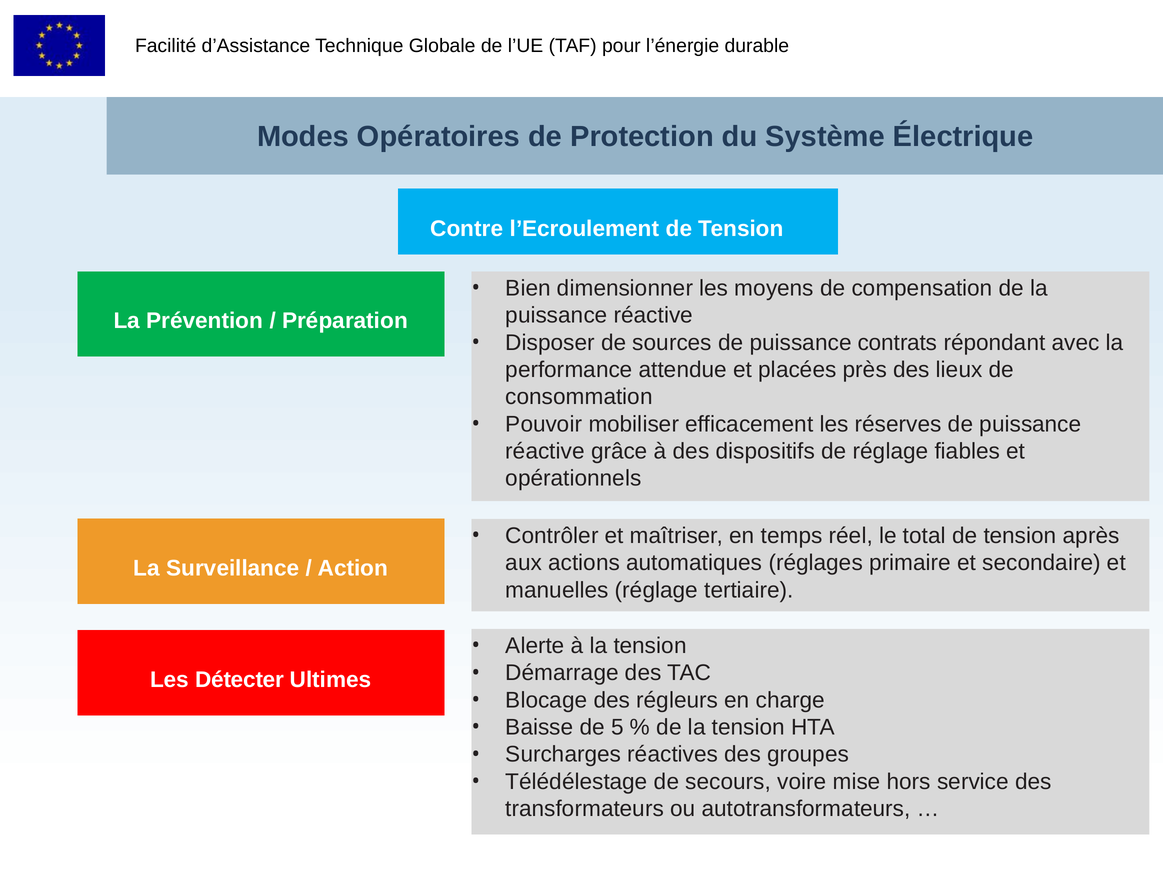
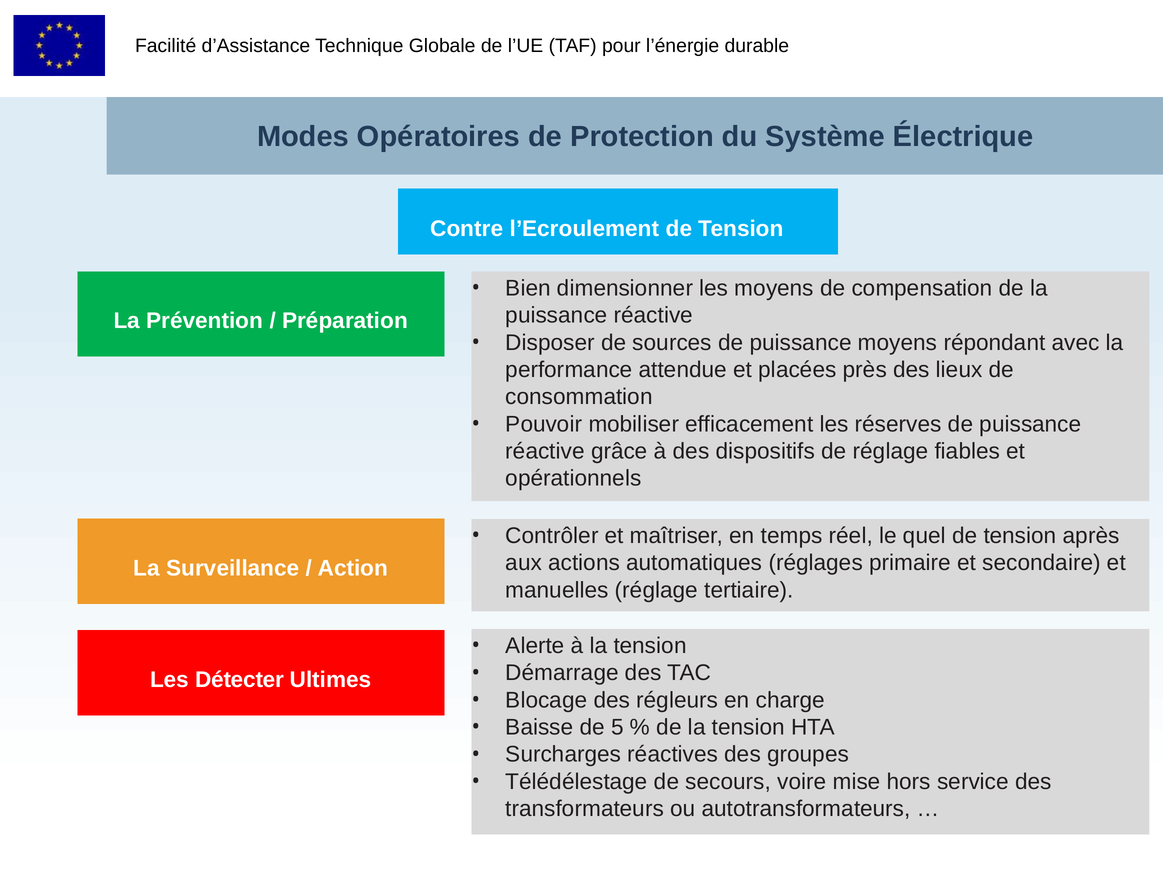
puissance contrats: contrats -> moyens (897, 342)
total: total -> quel (924, 535)
